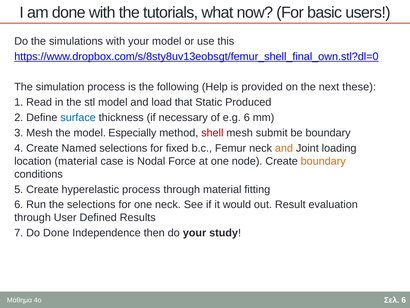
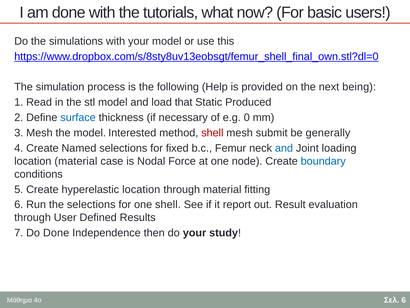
these: these -> being (359, 87)
e.g 6: 6 -> 0 (247, 117)
Especially: Especially -> Interested (132, 133)
be boundary: boundary -> generally (328, 133)
and colour: orange -> blue (284, 148)
boundary colour: orange -> blue (323, 161)
hyperelastic process: process -> location (141, 189)
one neck: neck -> shell (168, 204)
would: would -> report (237, 204)
